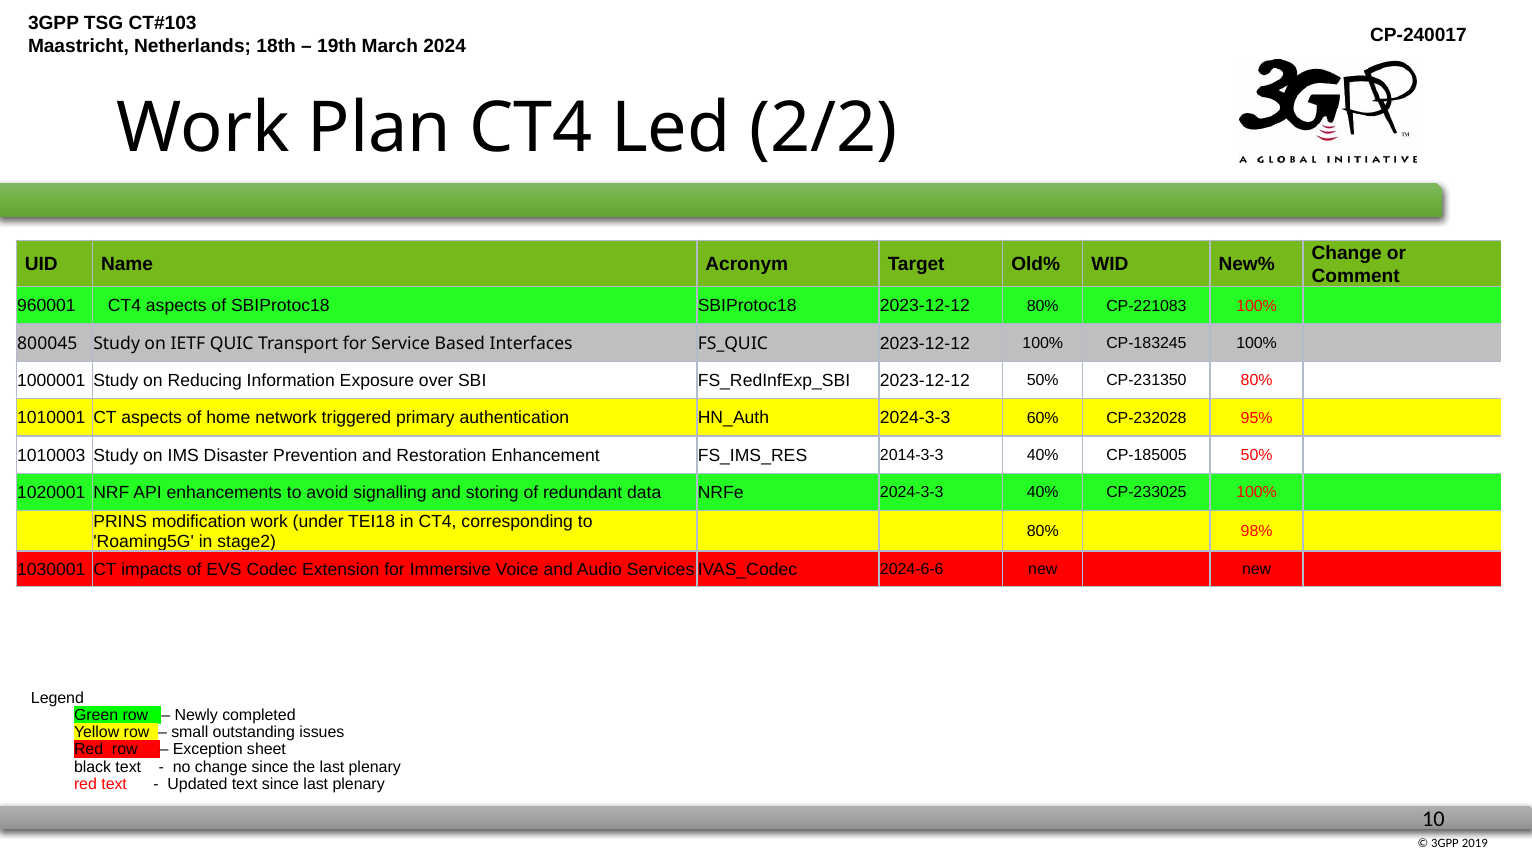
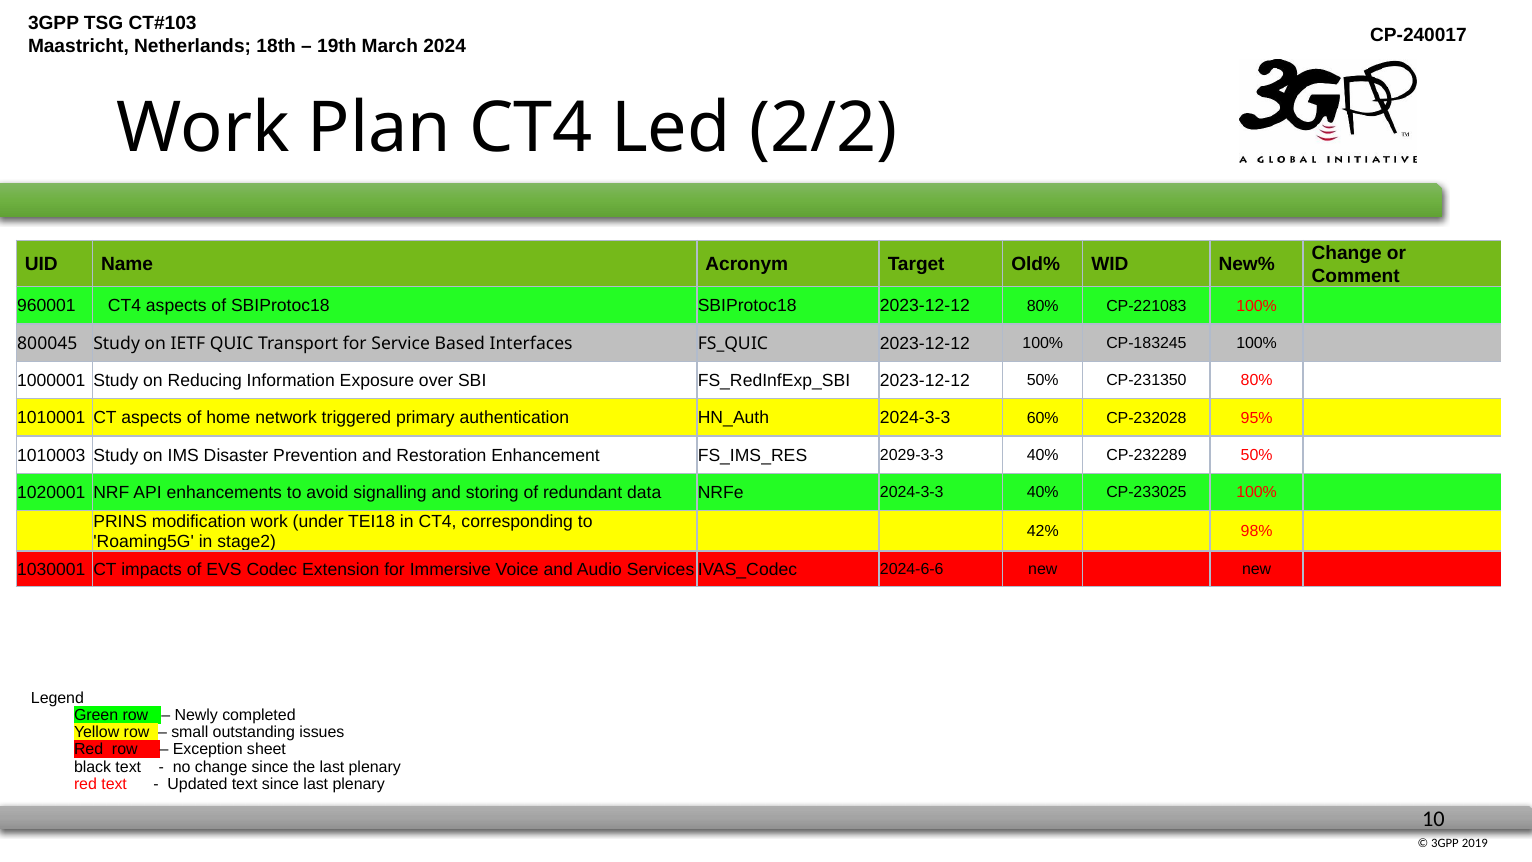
2014-3-3: 2014-3-3 -> 2029-3-3 (912, 455)
CP-185005: CP-185005 -> CP-232289 (1146, 455)
80%: 80% -> 42% (1043, 531)
